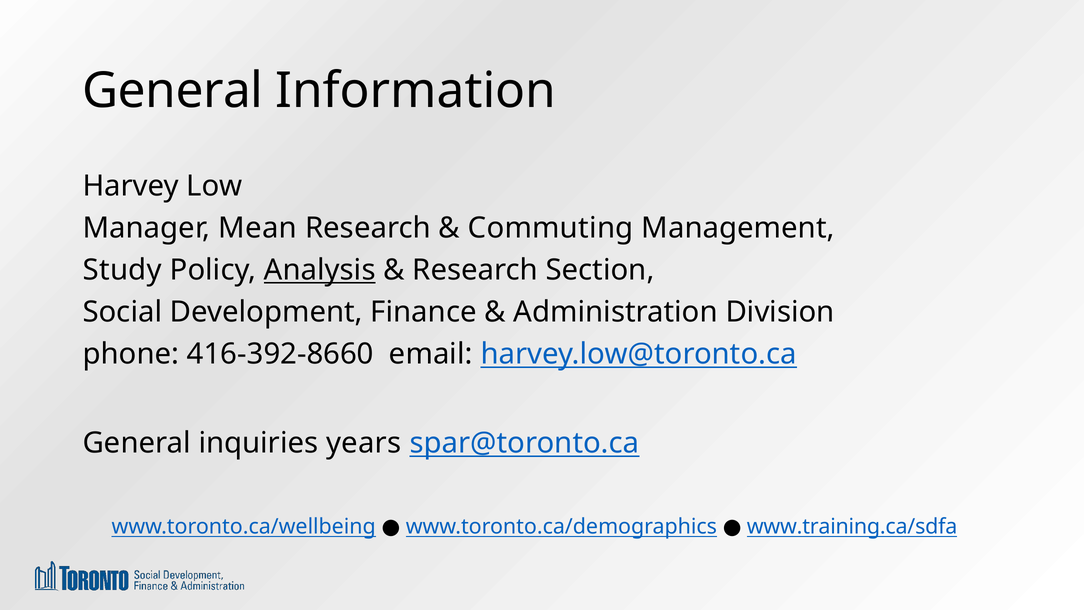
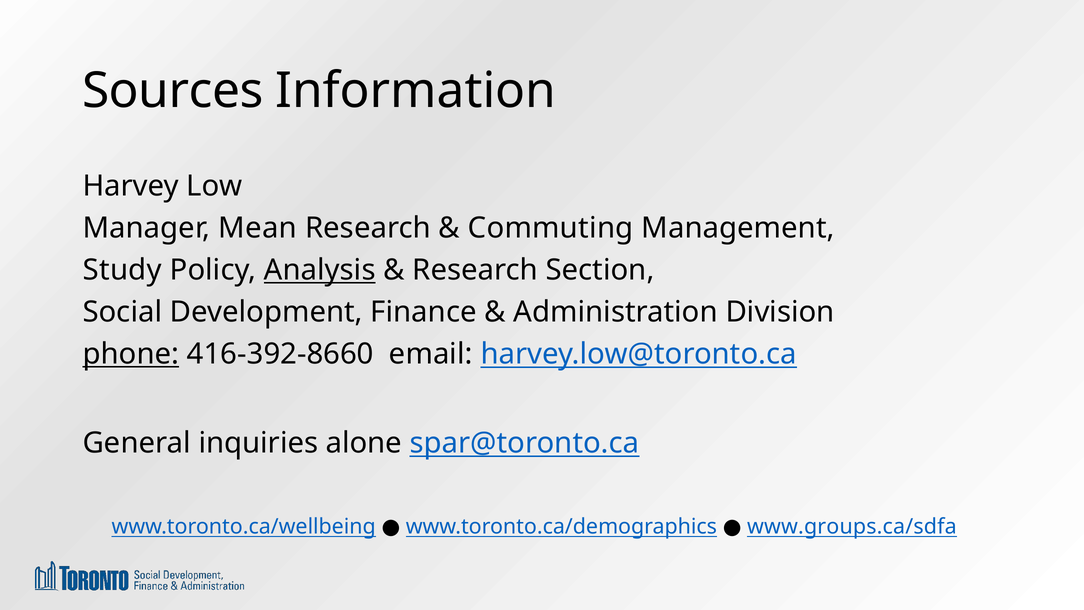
General: General -> Sources (173, 91)
phone underline: none -> present (131, 354)
years: years -> alone (364, 443)
www.training.ca/sdfa: www.training.ca/sdfa -> www.groups.ca/sdfa (852, 526)
